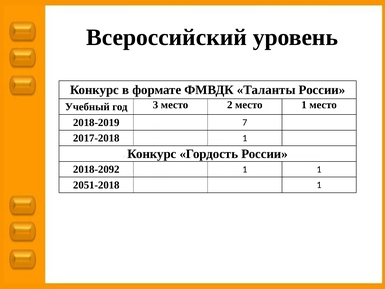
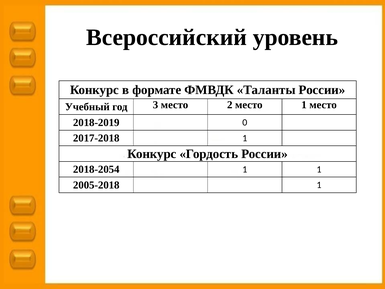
7: 7 -> 0 (245, 122)
2018-2092: 2018-2092 -> 2018-2054 (96, 169)
2051-2018: 2051-2018 -> 2005-2018 (96, 185)
